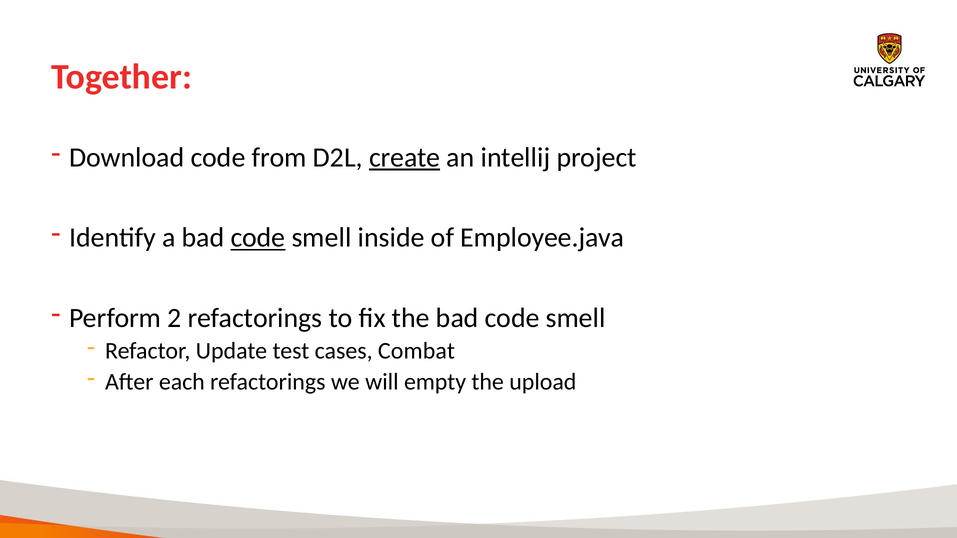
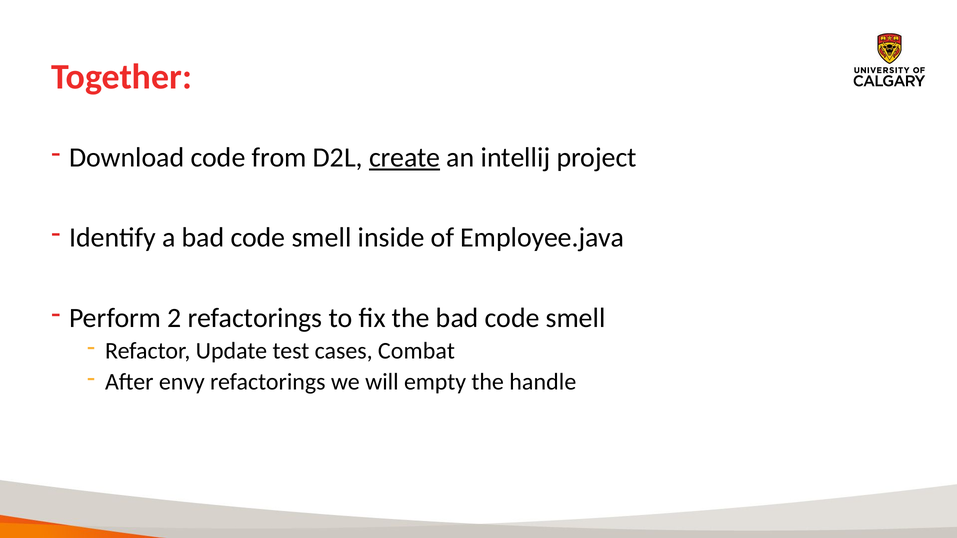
code underline: present -> none (258, 238)
each: each -> envy (182, 382)
upload: upload -> handle (543, 382)
